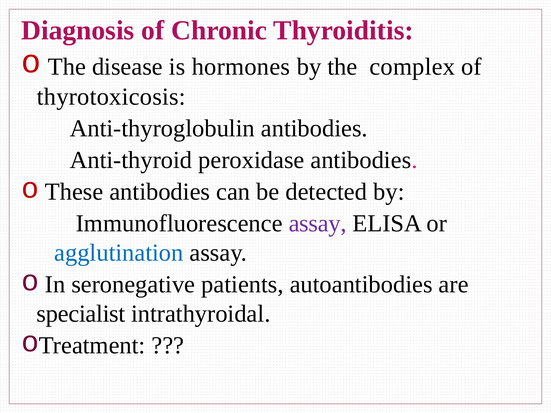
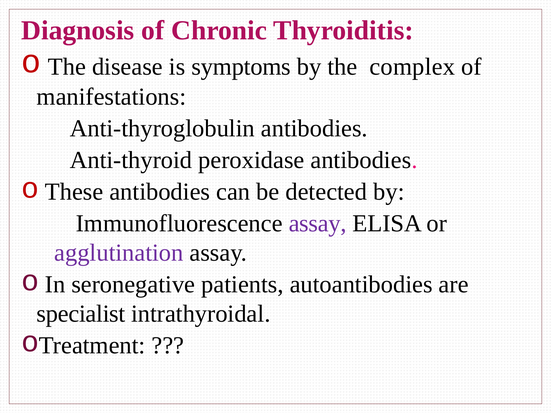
hormones: hormones -> symptoms (241, 67)
thyrotoxicosis: thyrotoxicosis -> manifestations (111, 97)
agglutination colour: blue -> purple (119, 253)
